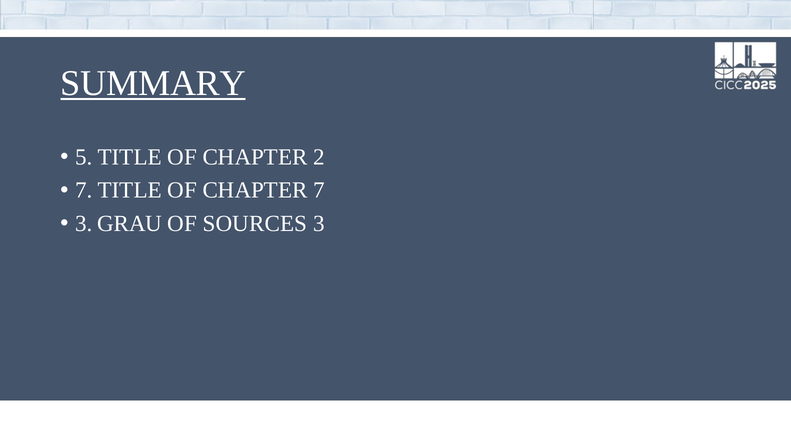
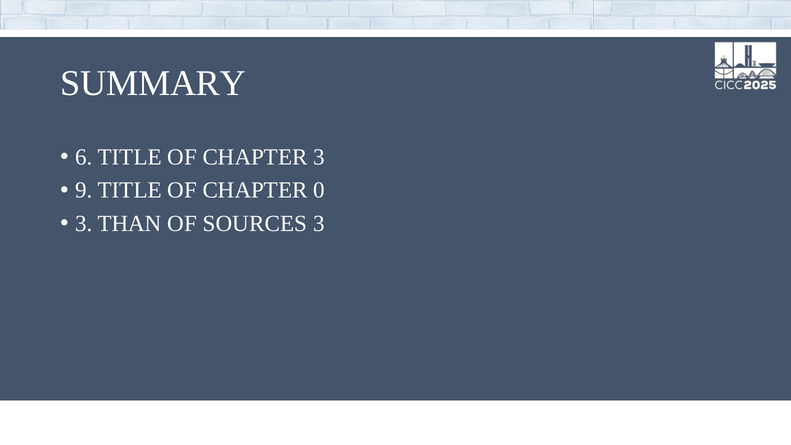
SUMMARY underline: present -> none (153, 83)
5: 5 -> 6 (84, 157)
CHAPTER 2: 2 -> 3 (319, 157)
7: 7 -> 9 (84, 190)
CHAPTER 7: 7 -> 0 (319, 190)
GRAU: GRAU -> THAN (130, 224)
